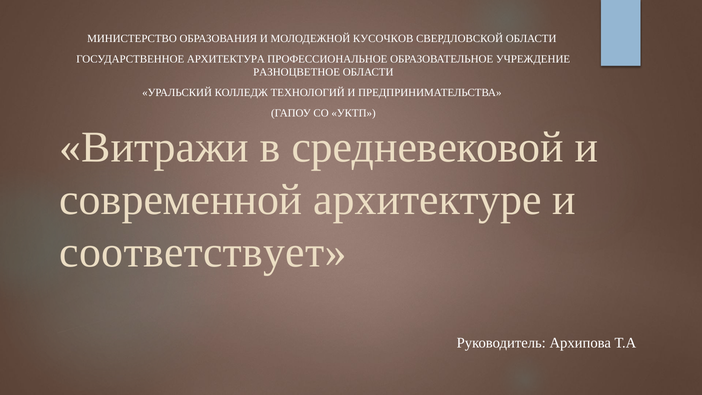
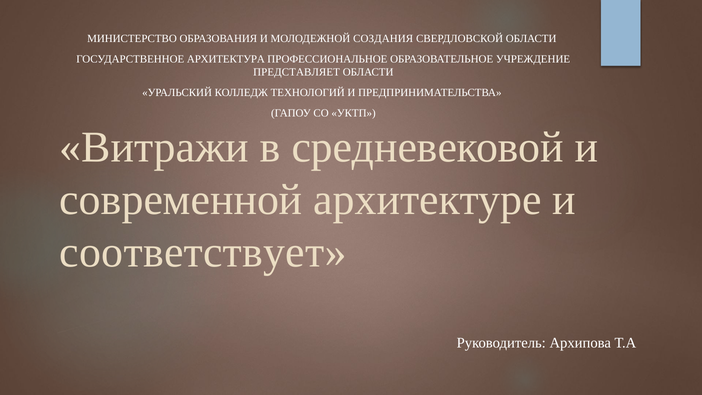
КУСОЧКОВ: КУСОЧКОВ -> СОЗДАНИЯ (383, 39)
РАЗНОЦВЕТНОЕ: РАЗНОЦВЕТНОЕ -> ПРЕДСТАВЛЯЕТ (297, 72)
